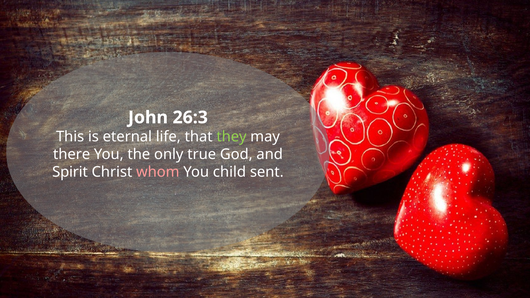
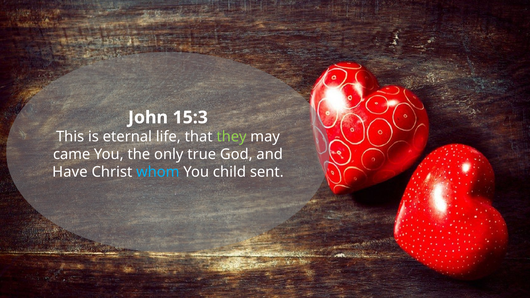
26:3: 26:3 -> 15:3 (190, 118)
there: there -> came (72, 154)
Spirit: Spirit -> Have (70, 172)
whom colour: pink -> light blue (158, 172)
